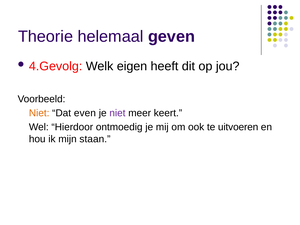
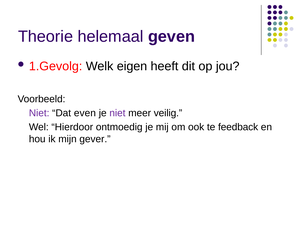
4.Gevolg: 4.Gevolg -> 1.Gevolg (56, 66)
Niet colour: orange -> purple (39, 113)
keert: keert -> veilig (168, 113)
uitvoeren: uitvoeren -> feedback (238, 127)
staan: staan -> gever (95, 139)
